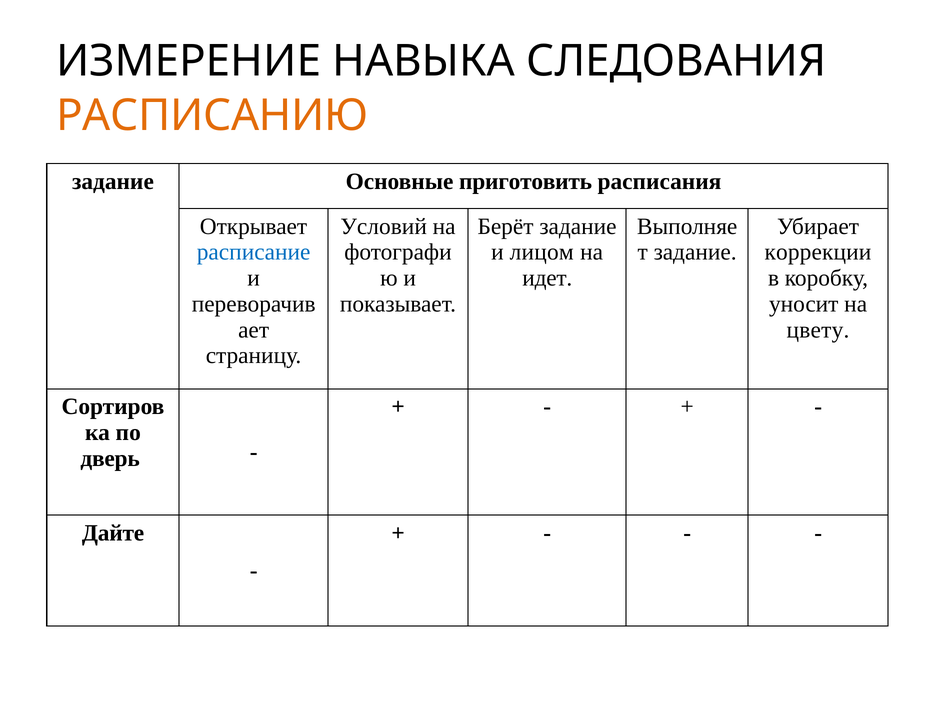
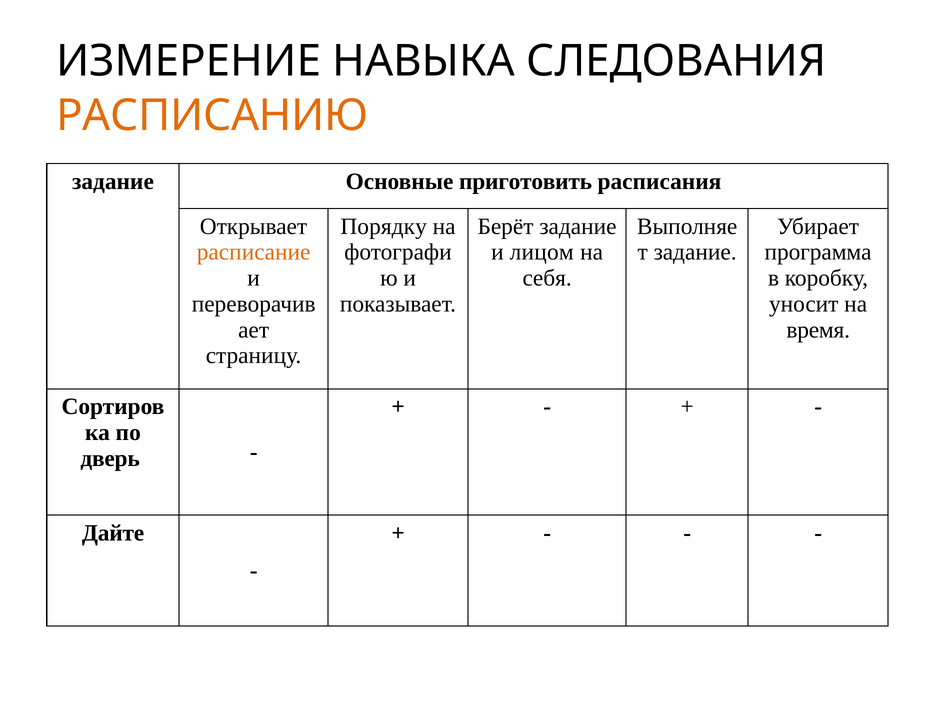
Условий: Условий -> Порядку (384, 226)
расписание colour: blue -> orange (254, 252)
коррекции: коррекции -> программа (818, 252)
идет: идет -> себя (547, 278)
цвету: цвету -> время (818, 330)
